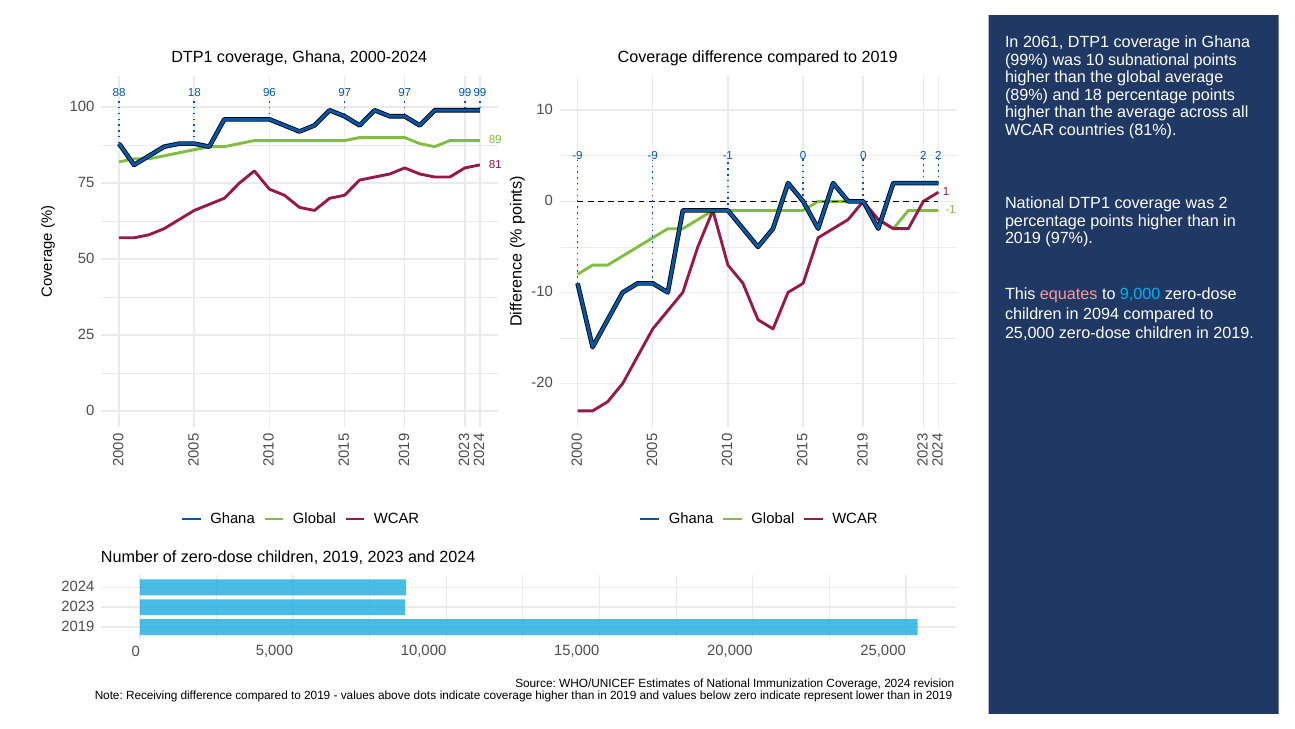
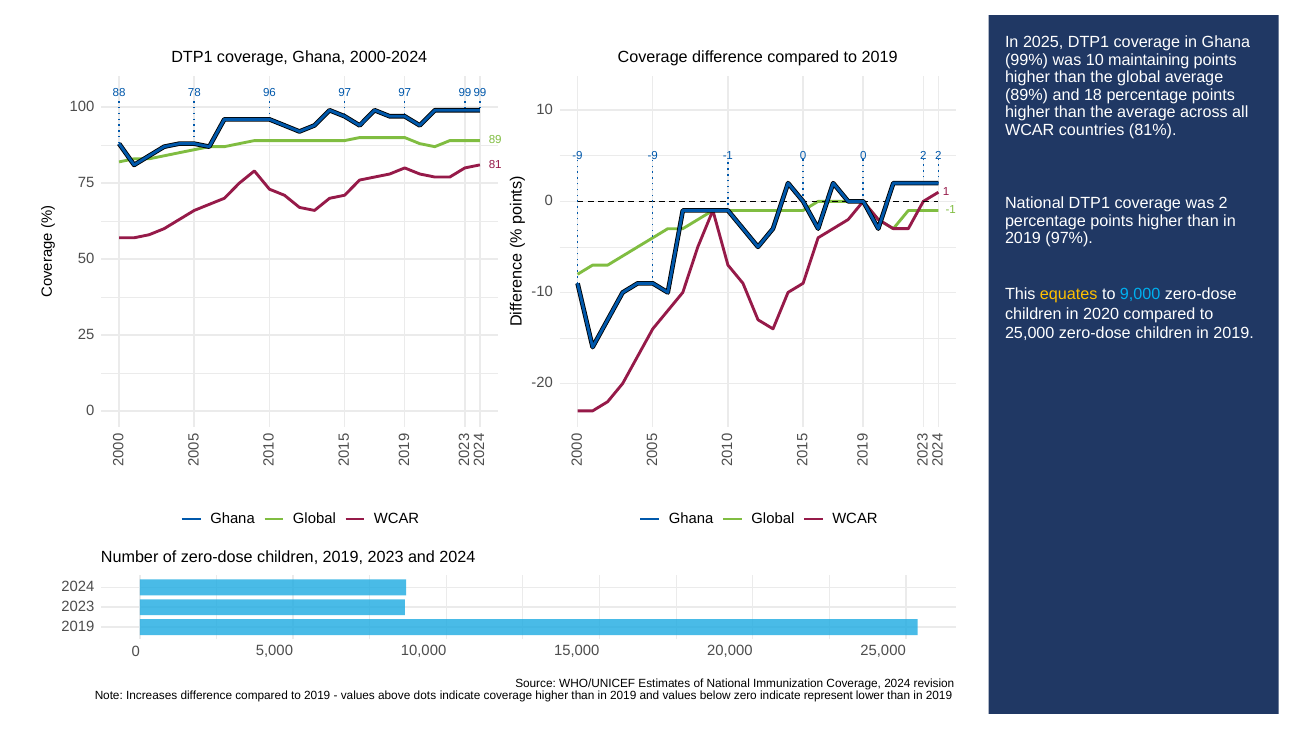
2061: 2061 -> 2025 (1043, 43)
subnational: subnational -> maintaining (1149, 60)
88 18: 18 -> 78 (194, 93)
equates colour: pink -> yellow (1069, 294)
2094: 2094 -> 2020 (1101, 314)
Receiving: Receiving -> Increases (152, 695)
